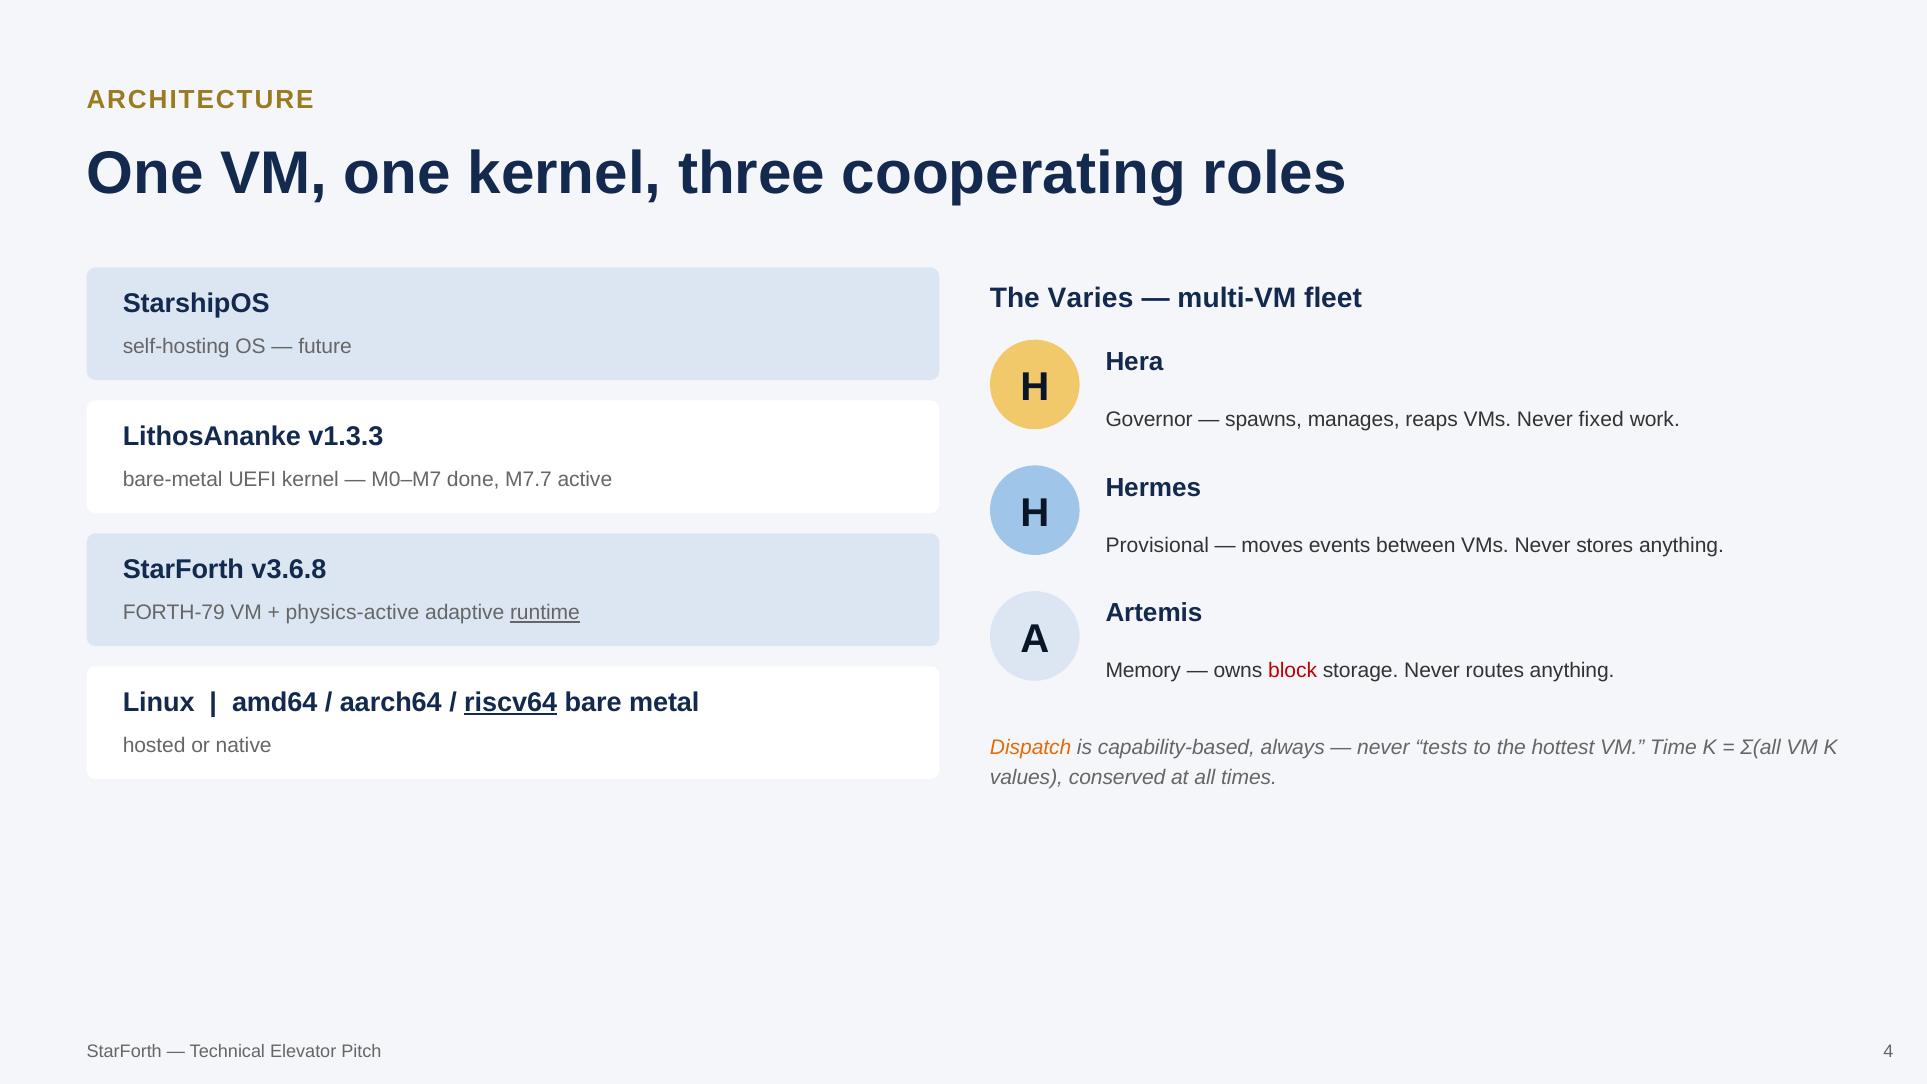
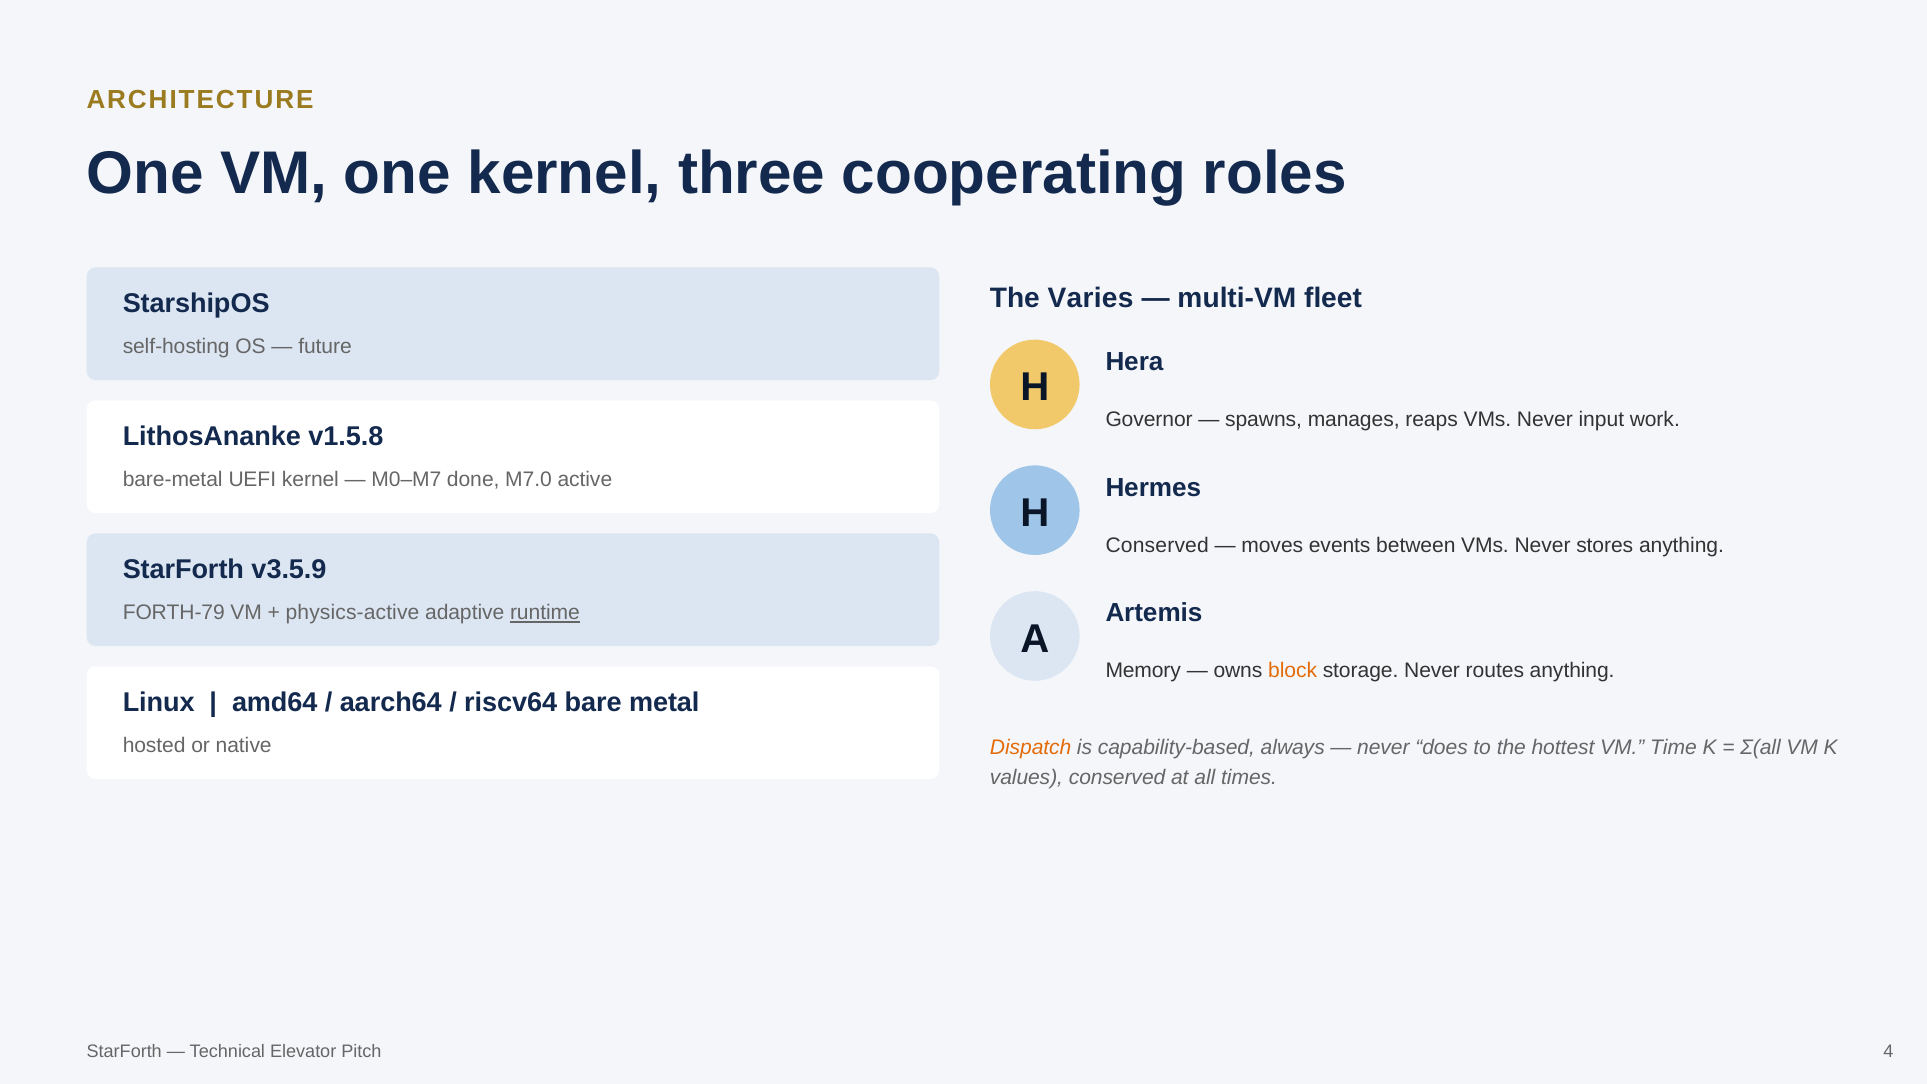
fixed: fixed -> input (1601, 420)
v1.3.3: v1.3.3 -> v1.5.8 (346, 436)
M7.7: M7.7 -> M7.0 (528, 480)
Provisional: Provisional -> Conserved (1157, 545)
v3.6.8: v3.6.8 -> v3.5.9 (289, 569)
block colour: red -> orange (1293, 671)
riscv64 underline: present -> none (511, 702)
tests: tests -> does (1442, 748)
